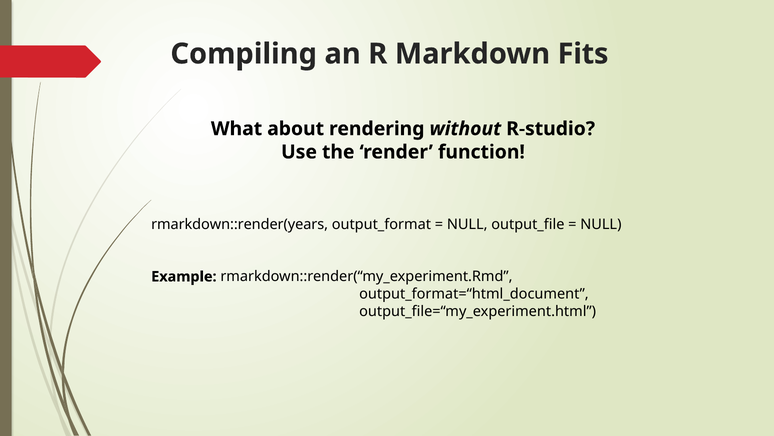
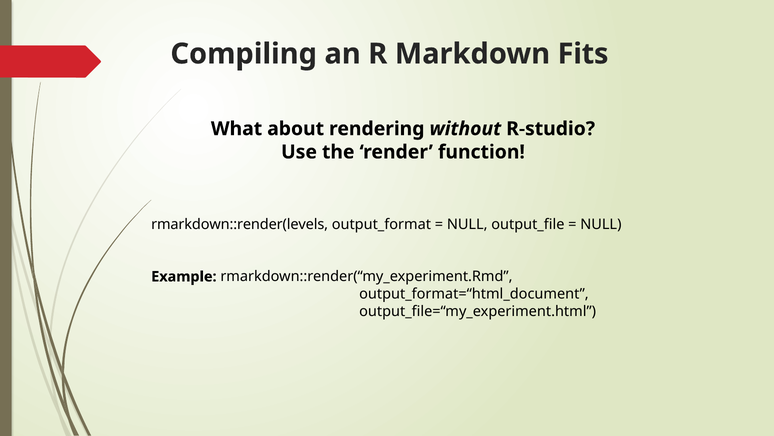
rmarkdown::render(years: rmarkdown::render(years -> rmarkdown::render(levels (240, 224)
